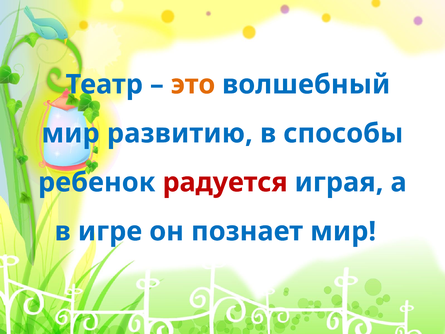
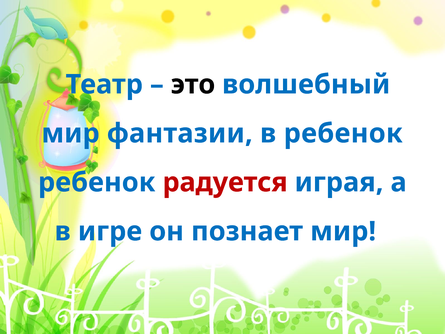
это colour: orange -> black (193, 84)
развитию: развитию -> фантазии (180, 133)
в способы: способы -> ребенок (343, 133)
